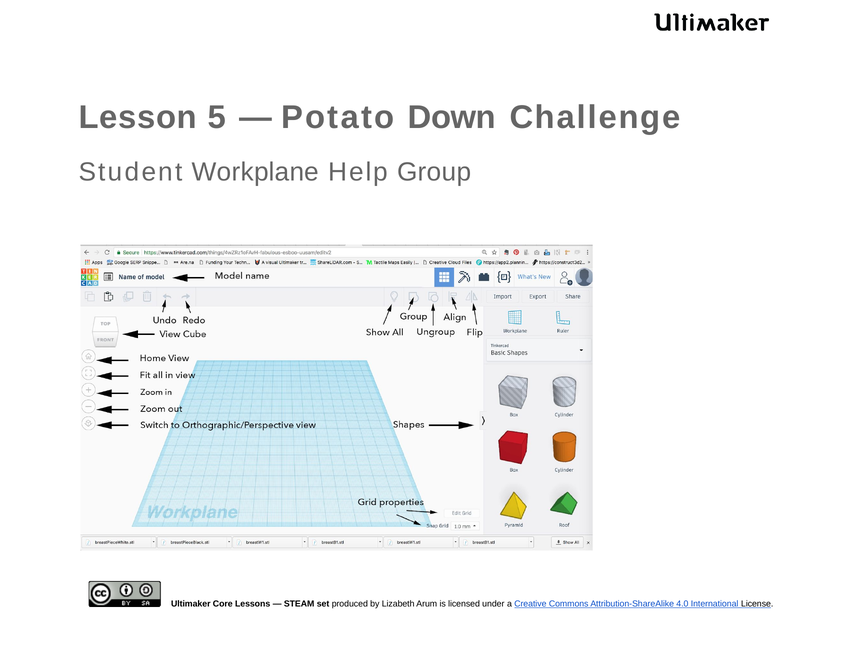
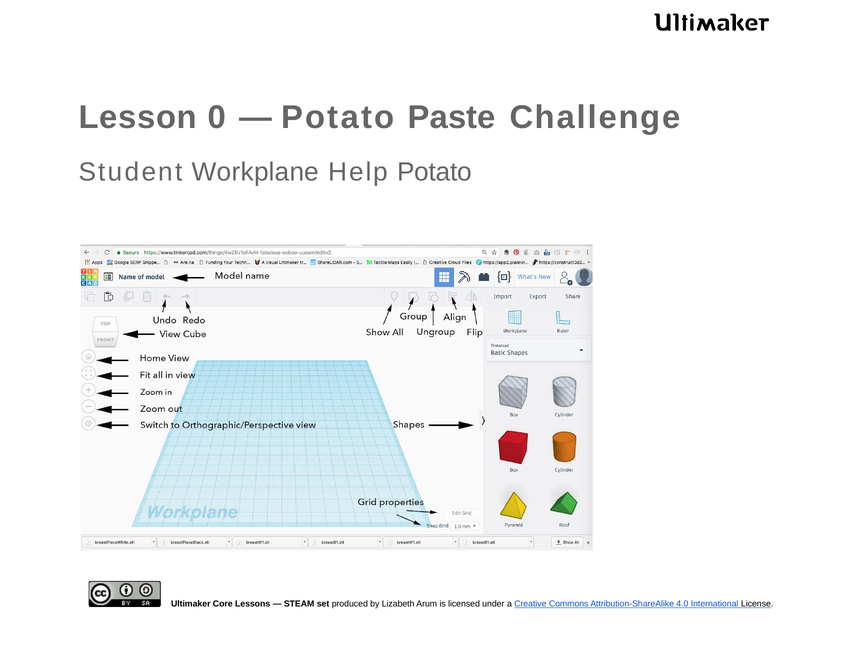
5: 5 -> 0 (217, 117)
Down: Down -> Paste (452, 117)
Help Group: Group -> Potato (435, 172)
